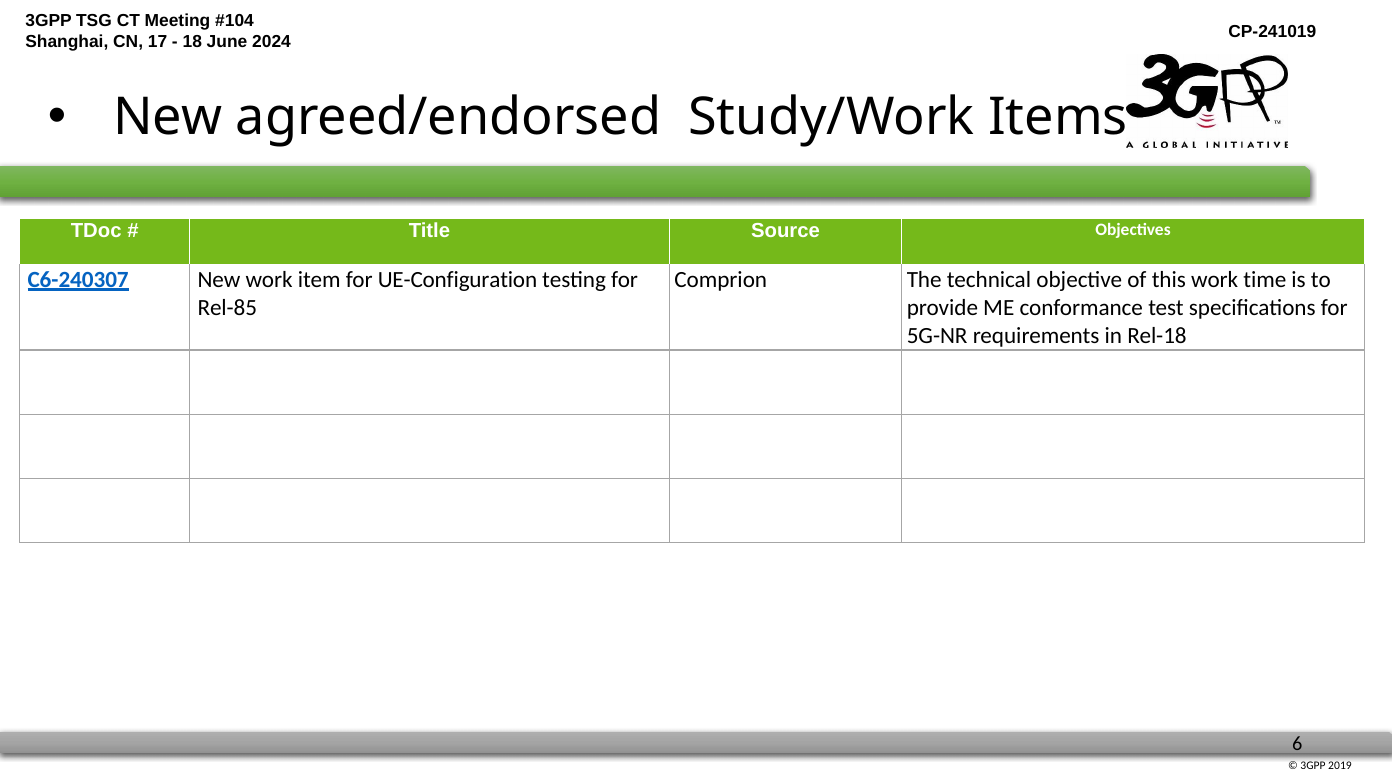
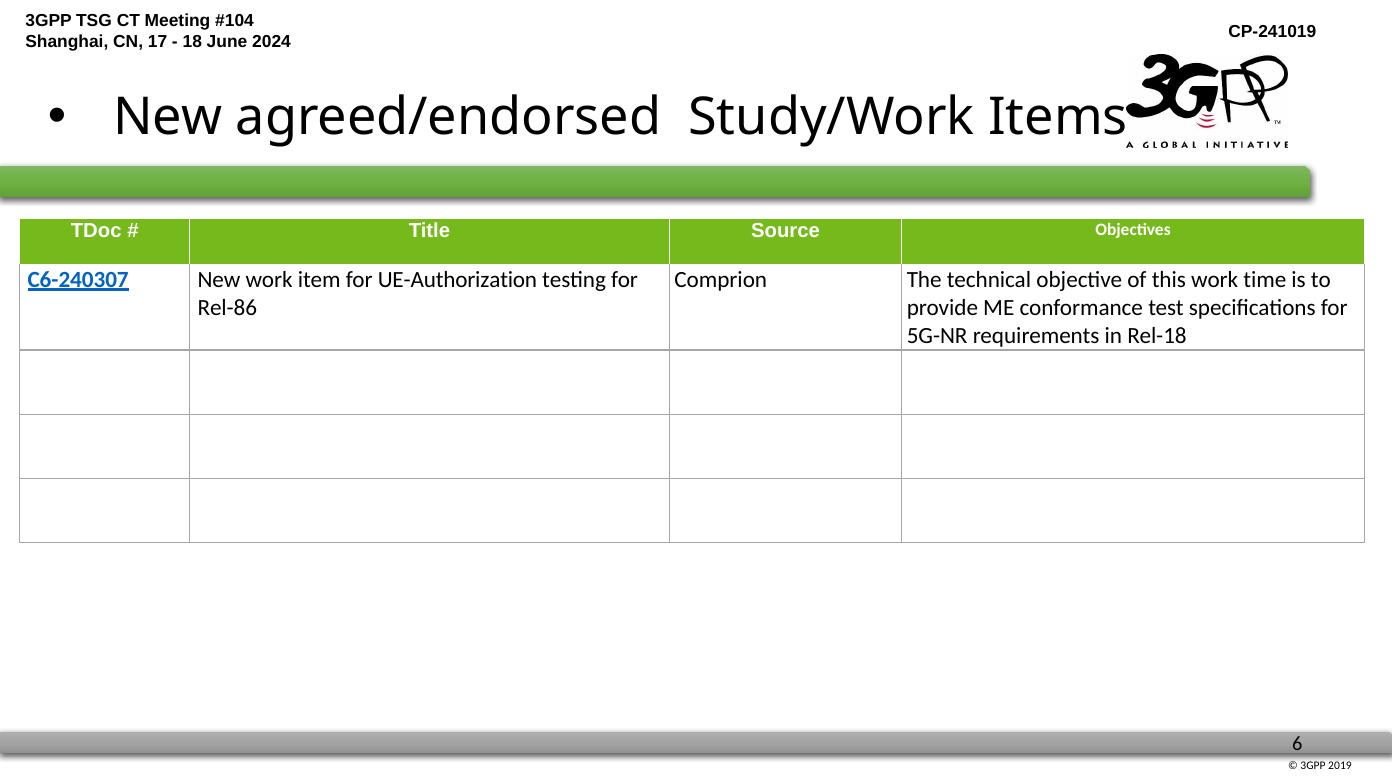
UE-Configuration: UE-Configuration -> UE-Authorization (457, 279)
Rel-85: Rel-85 -> Rel-86 (227, 308)
